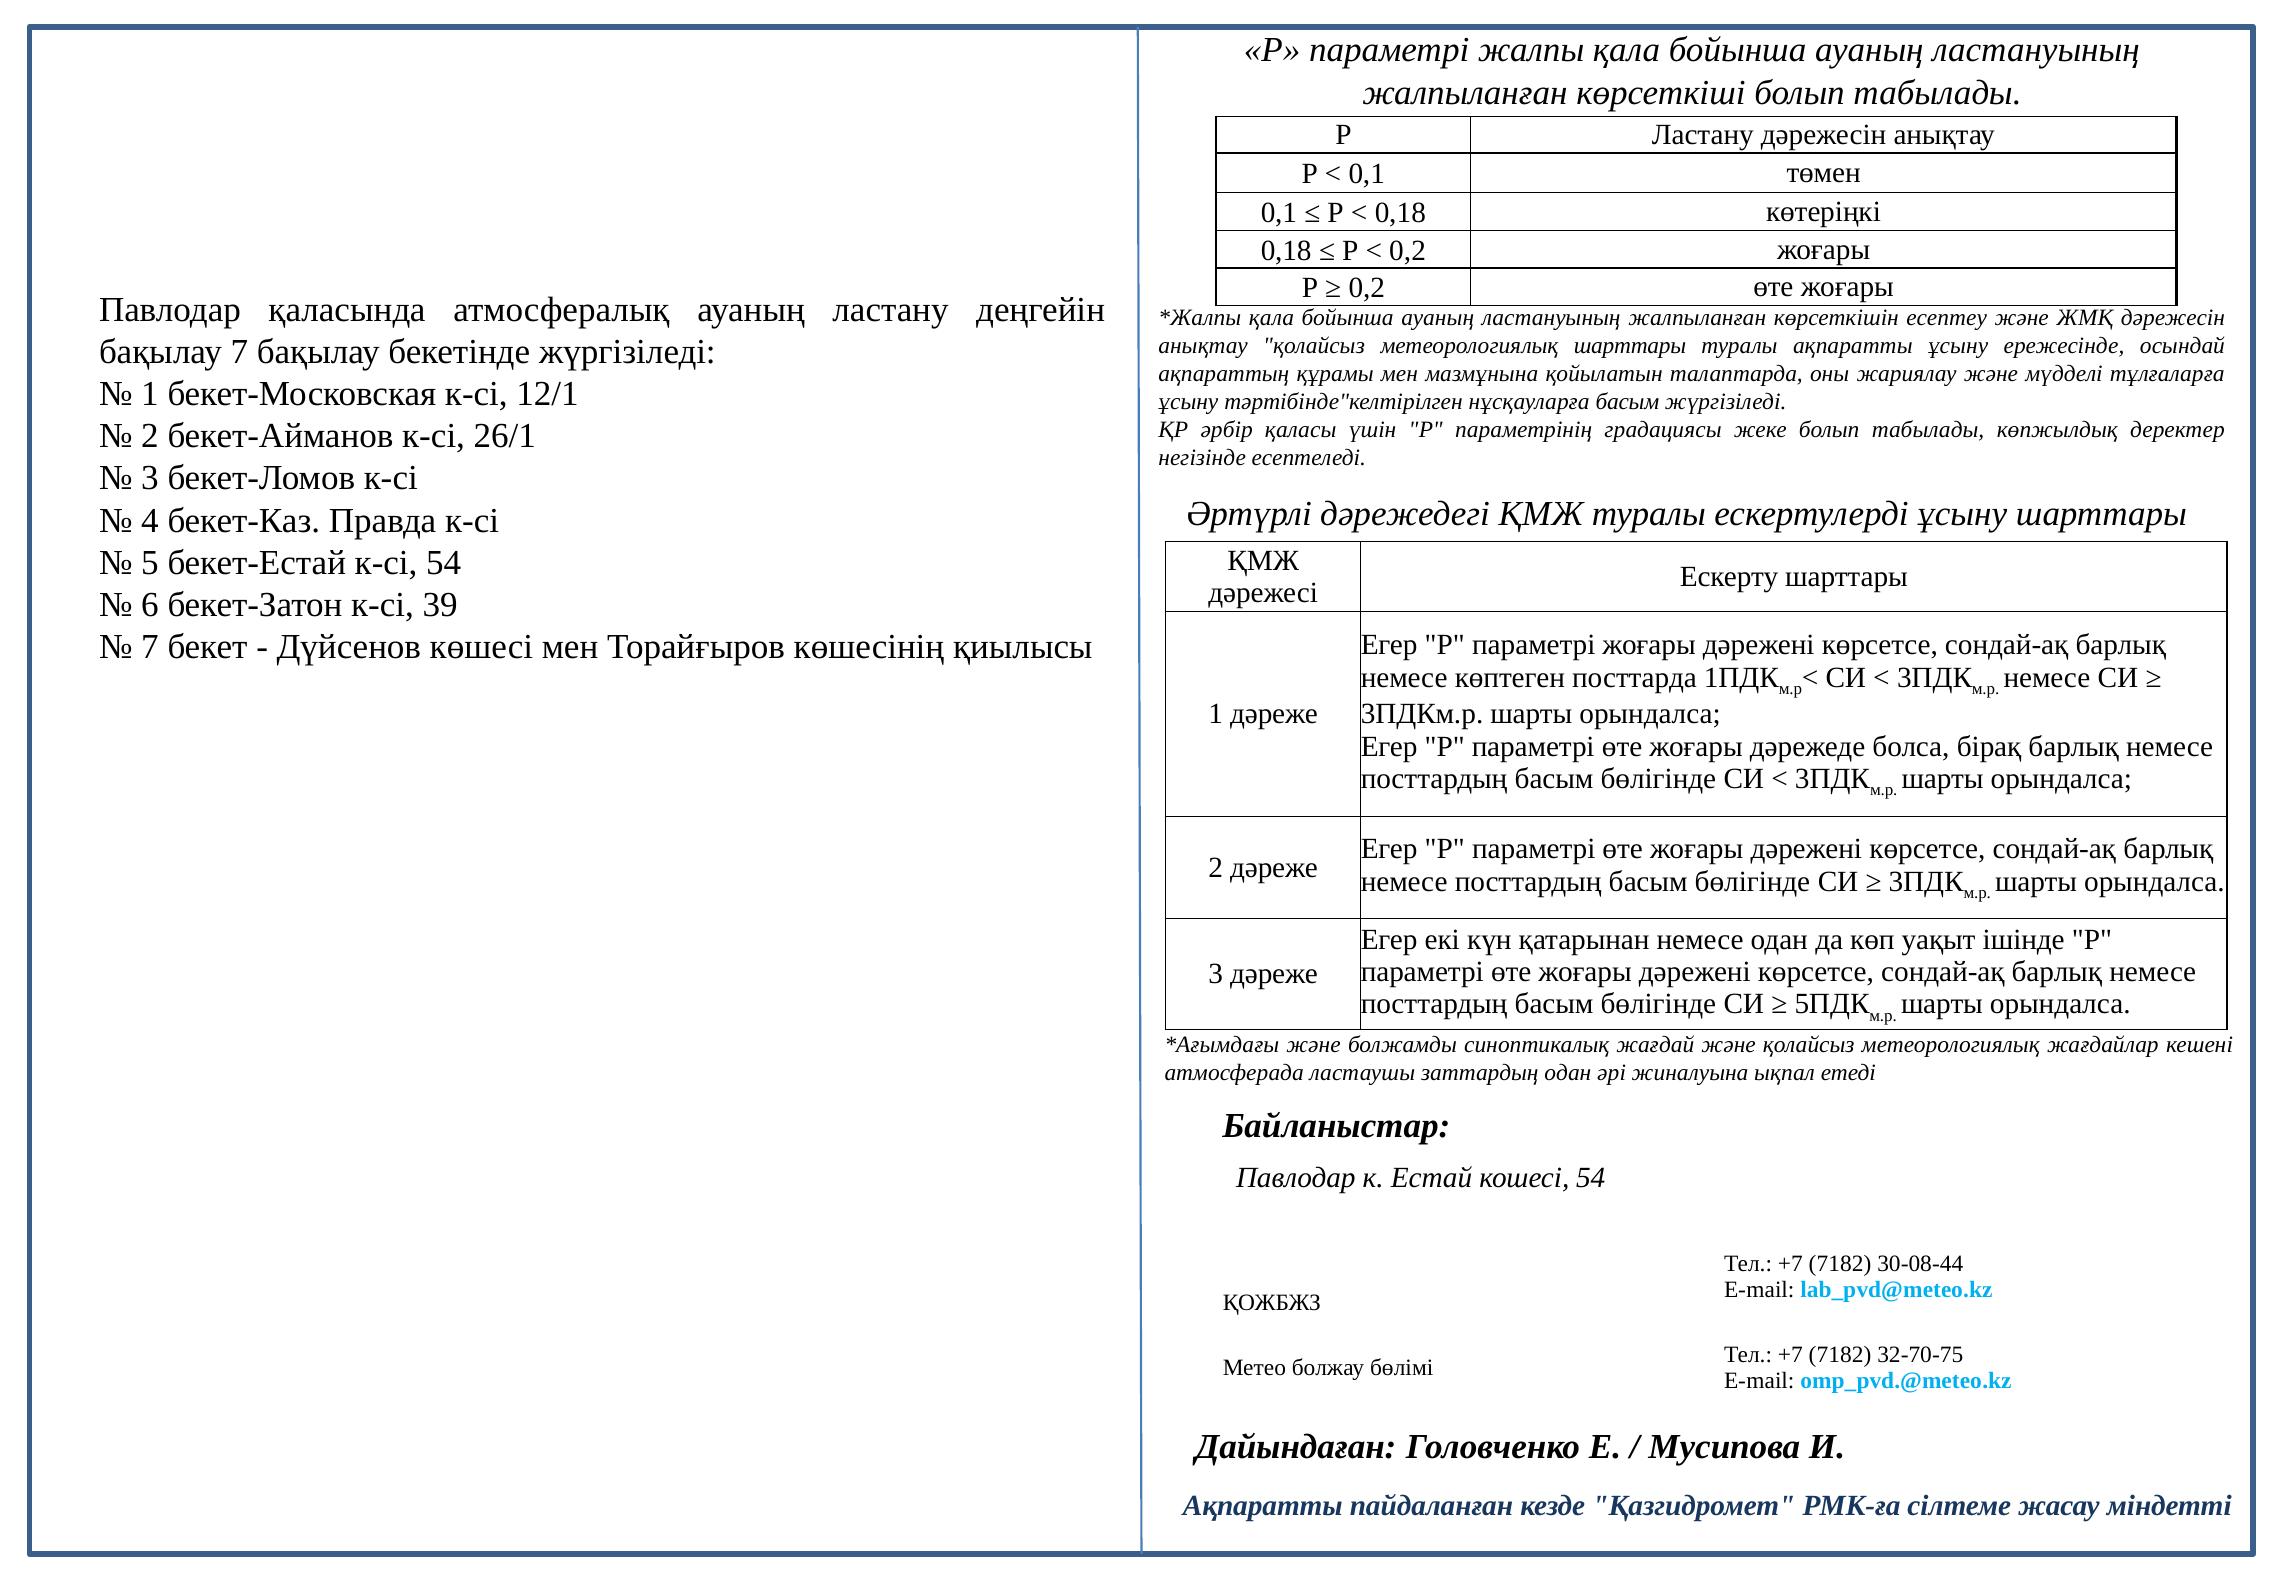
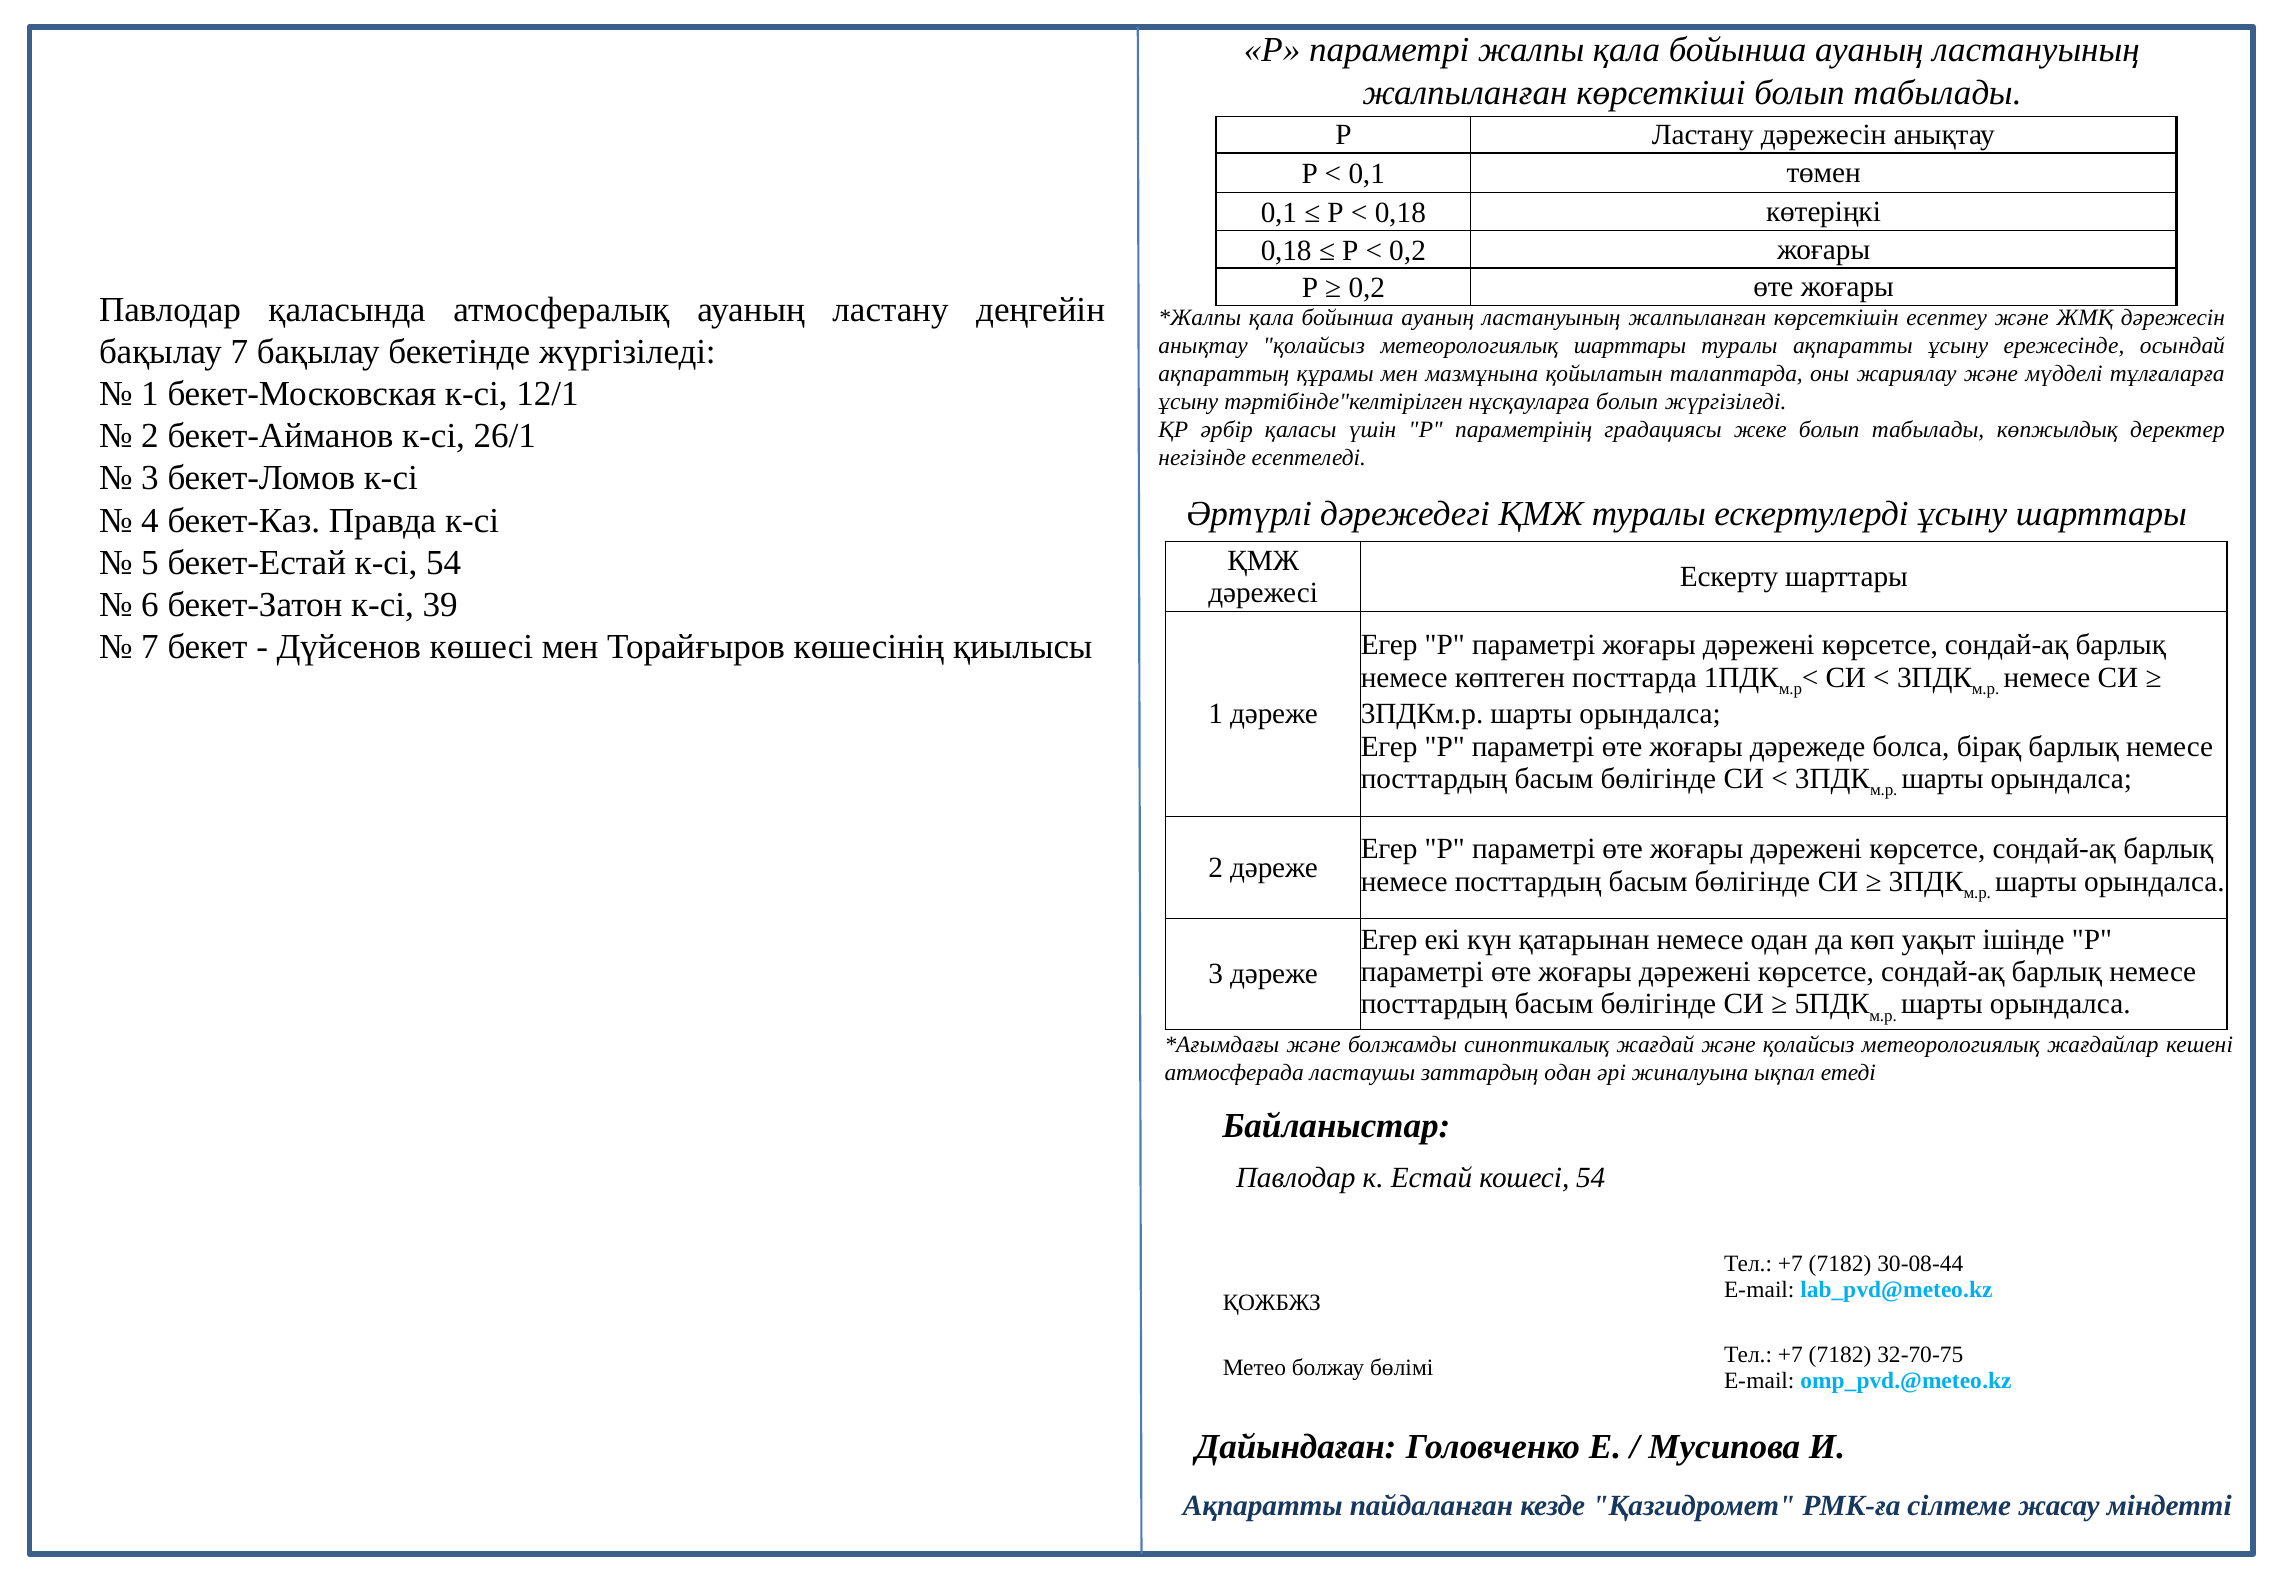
нұсқауларға басым: басым -> болып (1627, 402)
